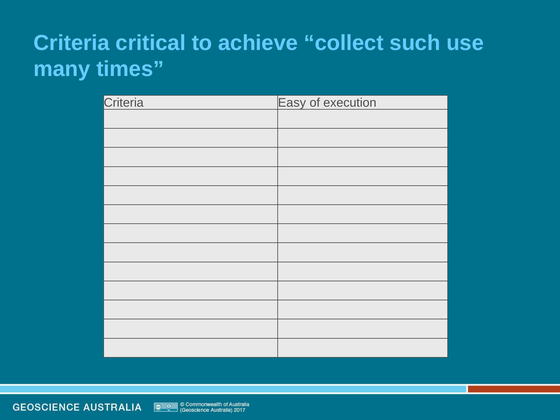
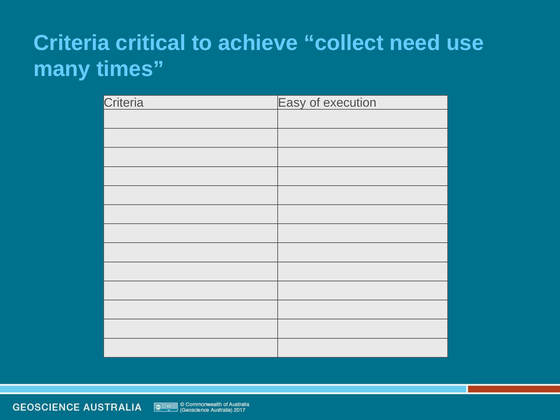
such: such -> need (415, 43)
